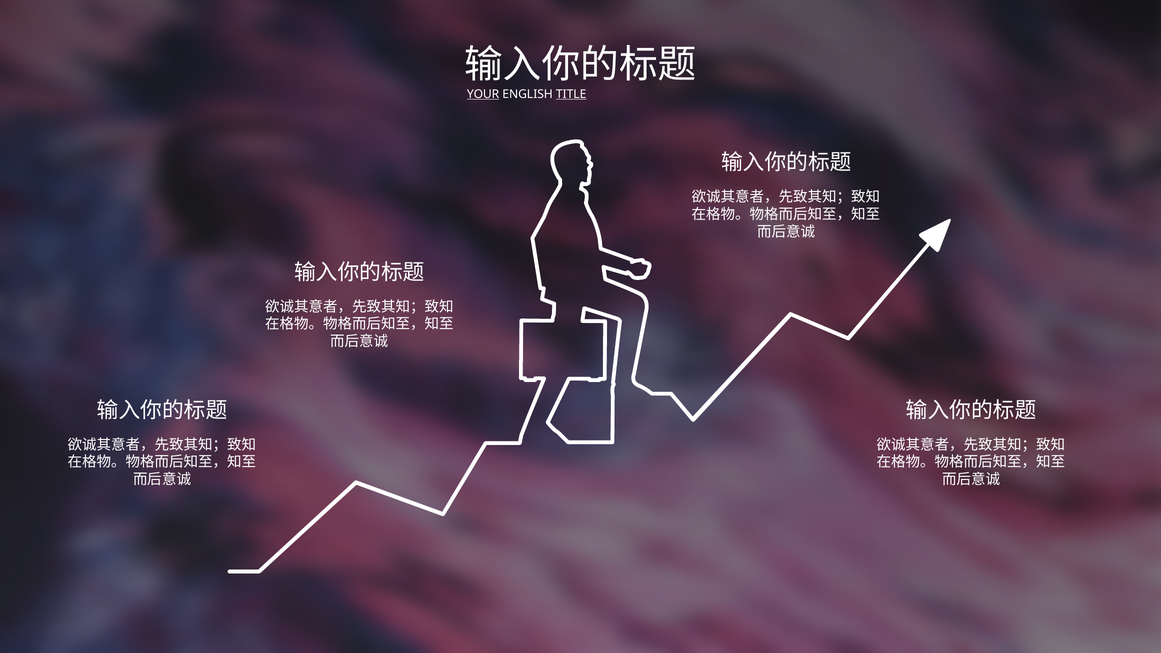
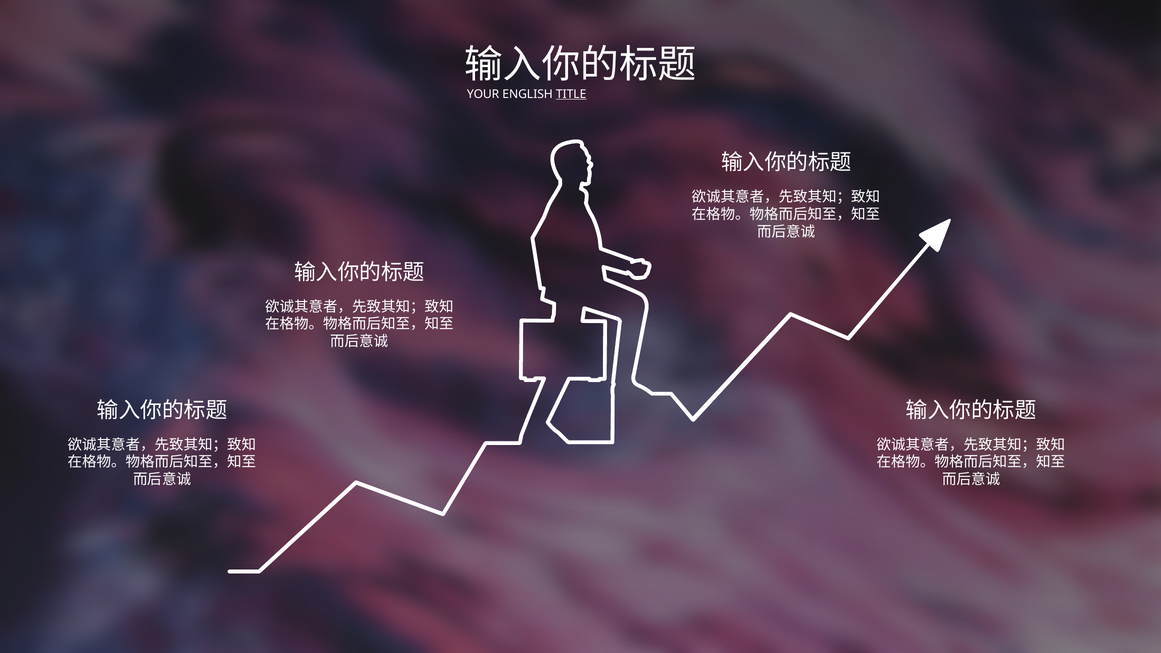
YOUR underline: present -> none (483, 94)
